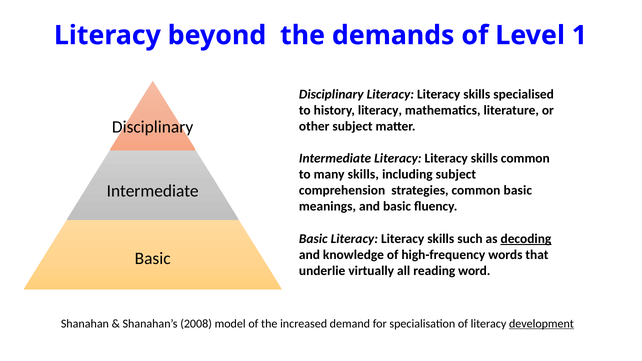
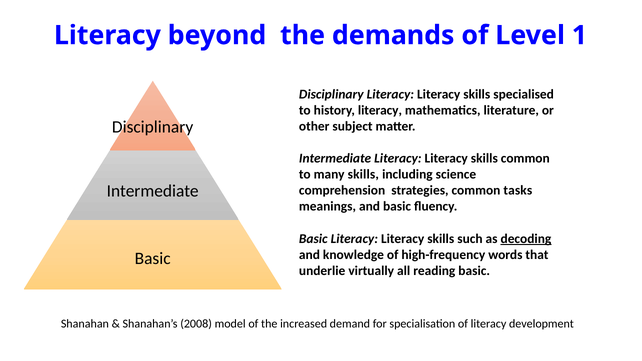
including subject: subject -> science (456, 175)
common basic: basic -> tasks (518, 191)
reading word: word -> basic (474, 271)
development underline: present -> none (541, 324)
